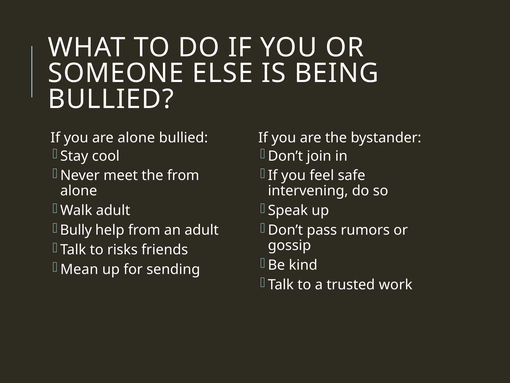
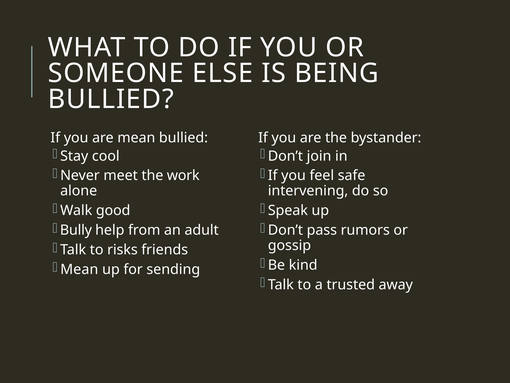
are alone: alone -> mean (136, 138)
the from: from -> work (183, 175)
Walk adult: adult -> good (113, 210)
work: work -> away (396, 284)
